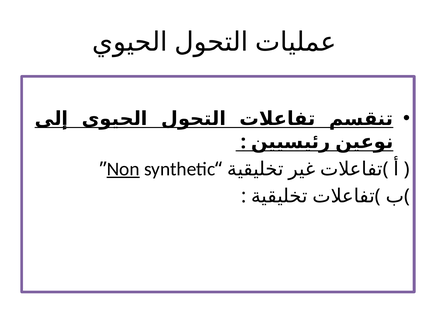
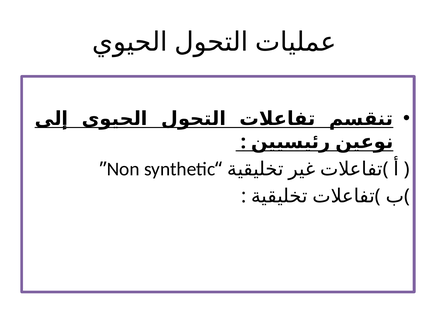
Non underline: present -> none (123, 169)
